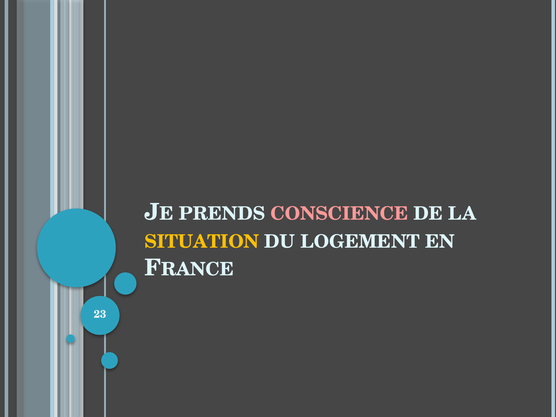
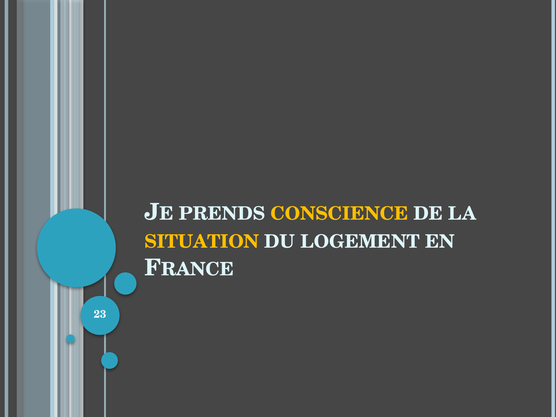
CONSCIENCE colour: pink -> yellow (339, 214)
